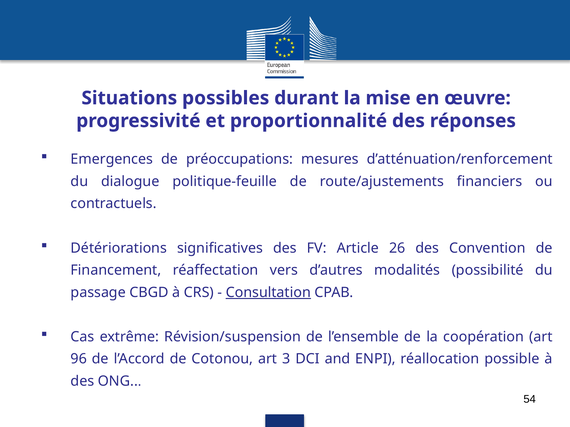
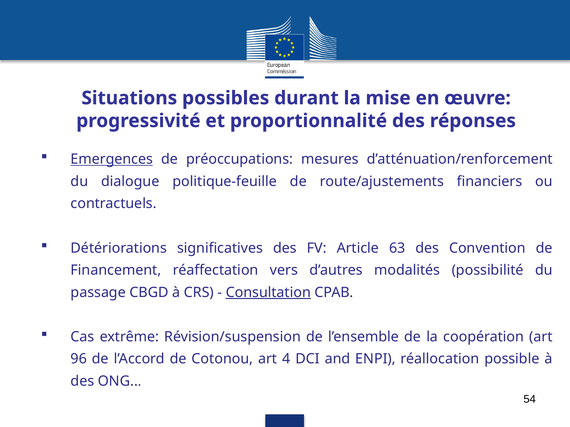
Emergences underline: none -> present (112, 159)
26: 26 -> 63 (397, 248)
3: 3 -> 4 (286, 359)
